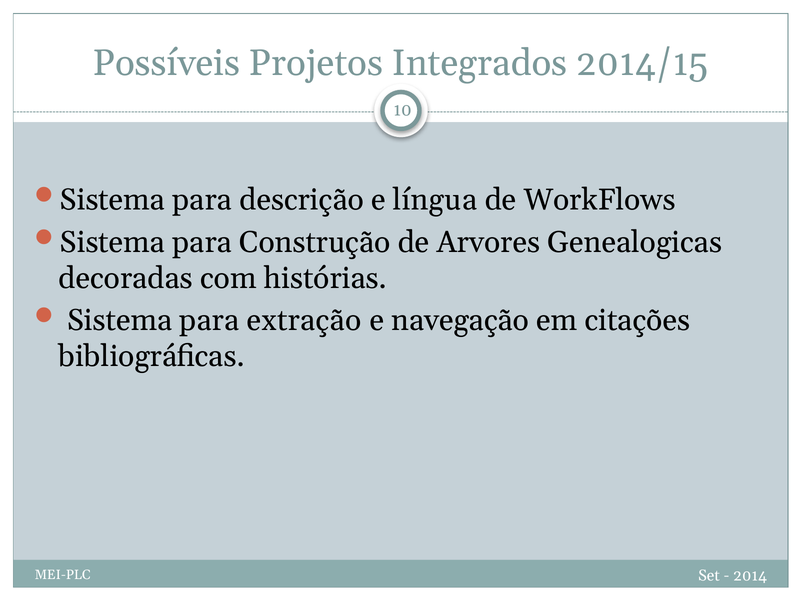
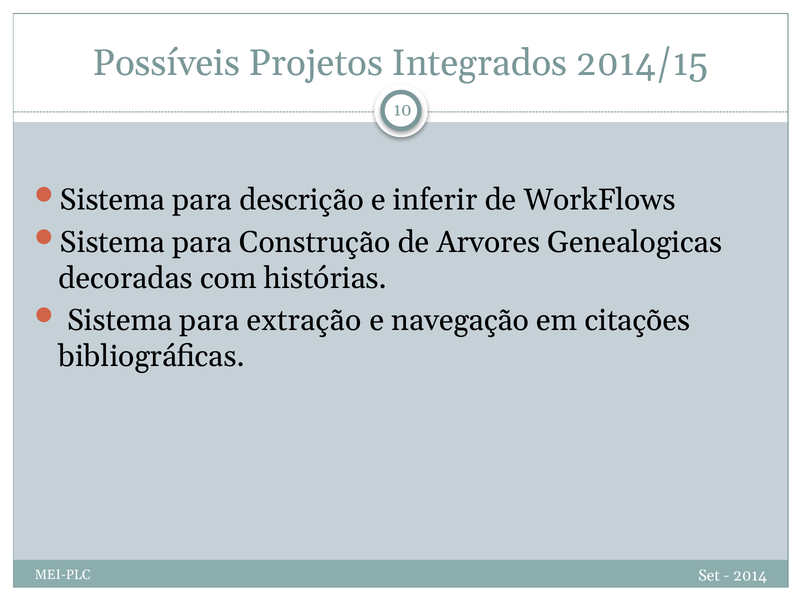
língua: língua -> inferir (435, 200)
